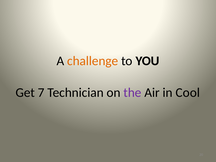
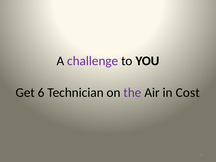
challenge colour: orange -> purple (93, 61)
7: 7 -> 6 (41, 93)
Cool: Cool -> Cost (188, 93)
